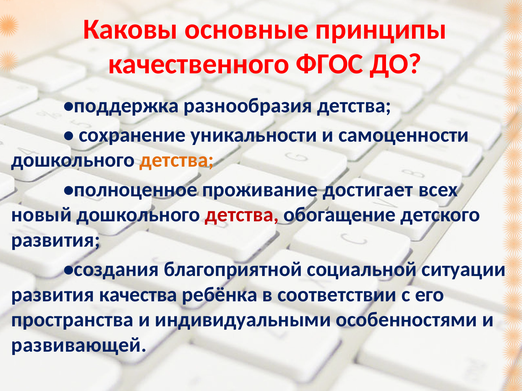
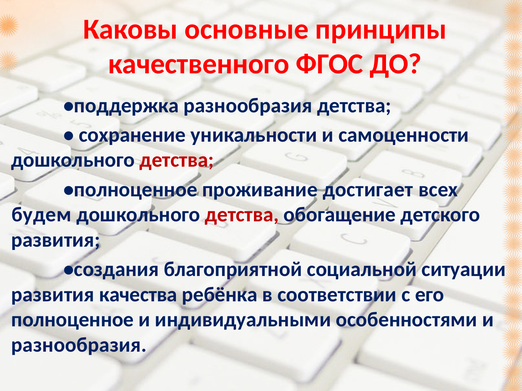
детства colour: orange -> red (177, 160)
новый: новый -> будем (41, 215)
пространства: пространства -> полноценное (73, 320)
развивающей: развивающей -> разнообразия (79, 345)
